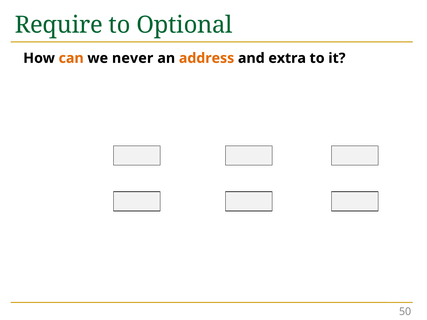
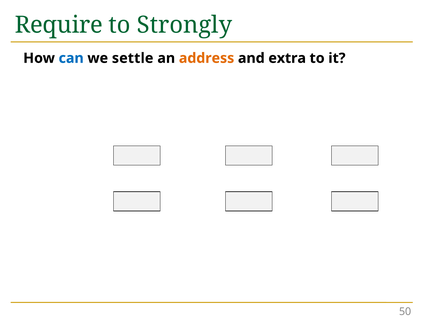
Optional: Optional -> Strongly (184, 25)
can colour: orange -> blue (71, 58)
never: never -> settle (133, 58)
